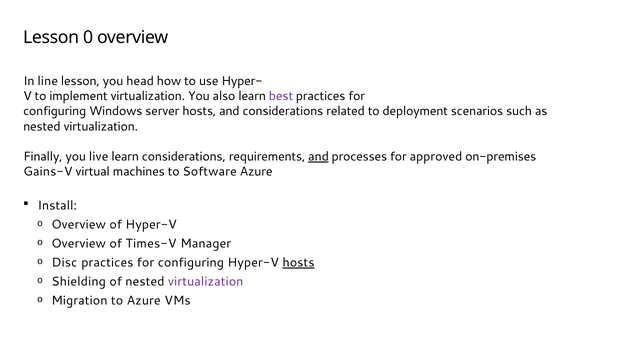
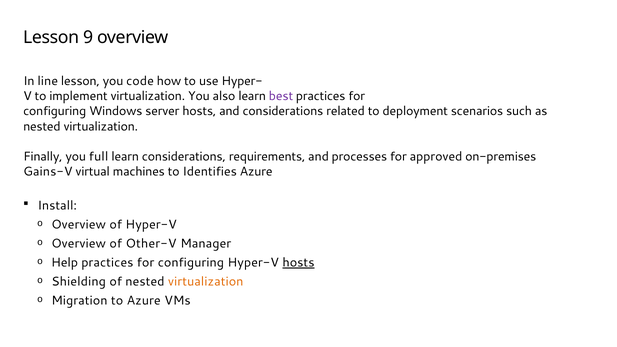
0: 0 -> 9 (88, 38)
head: head -> code (140, 81)
live: live -> full (99, 157)
and underline: present -> none (319, 157)
Software: Software -> Identifies (210, 172)
Times-V: Times-V -> Other-V (151, 244)
Disc: Disc -> Help (65, 263)
virtualization colour: purple -> orange (206, 281)
